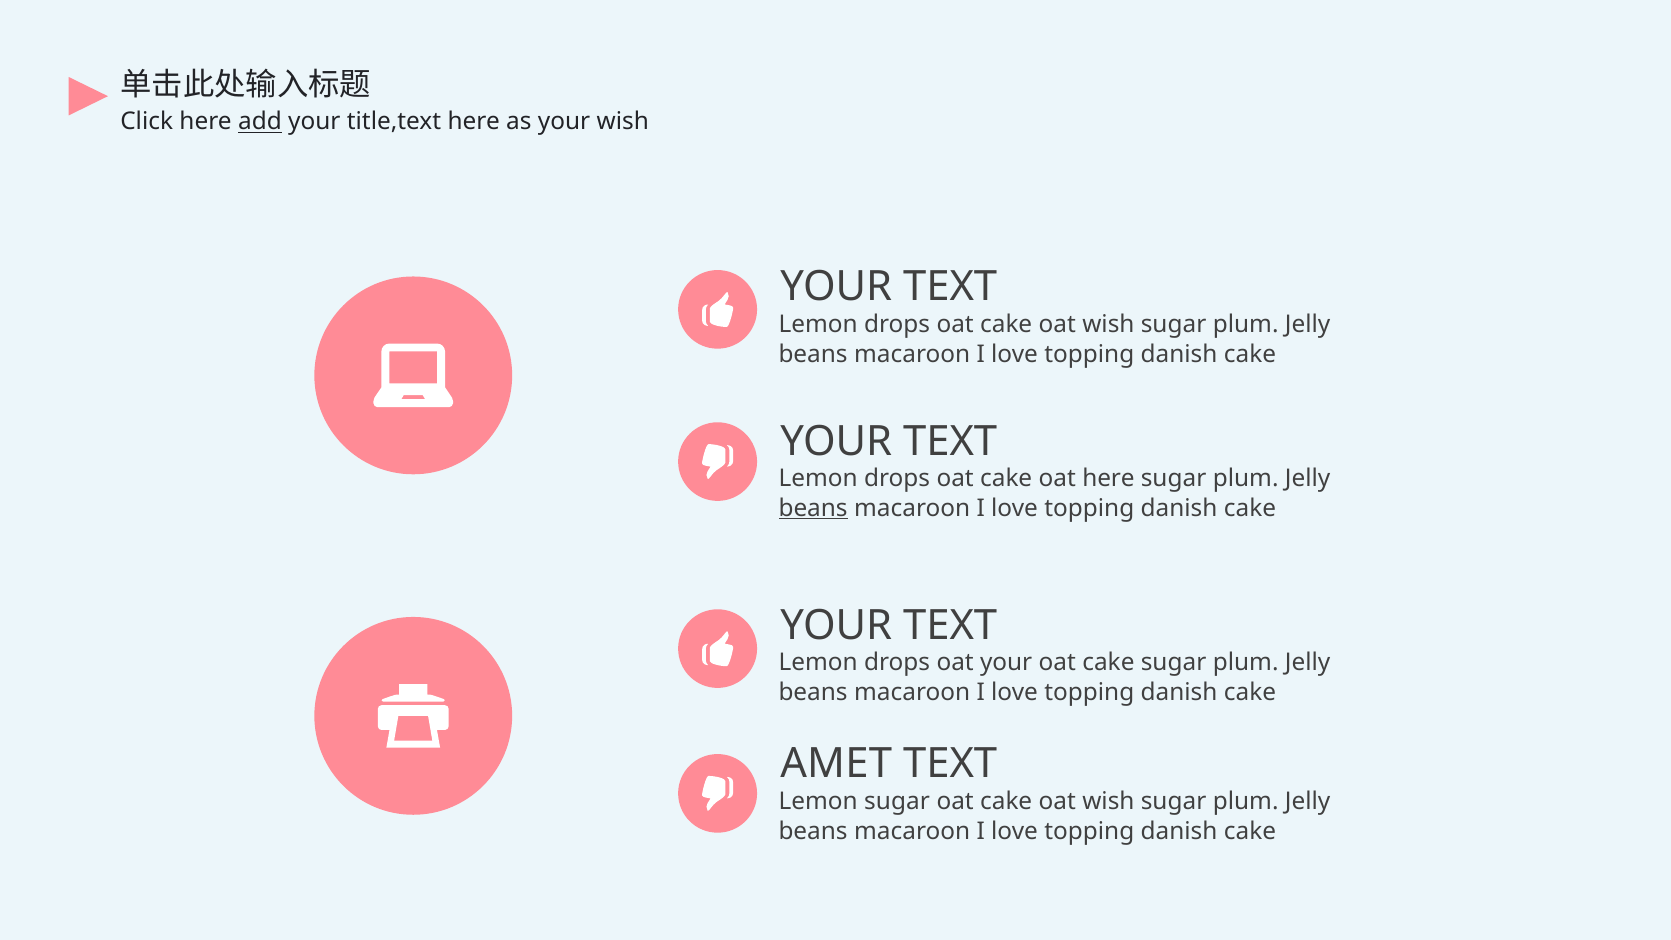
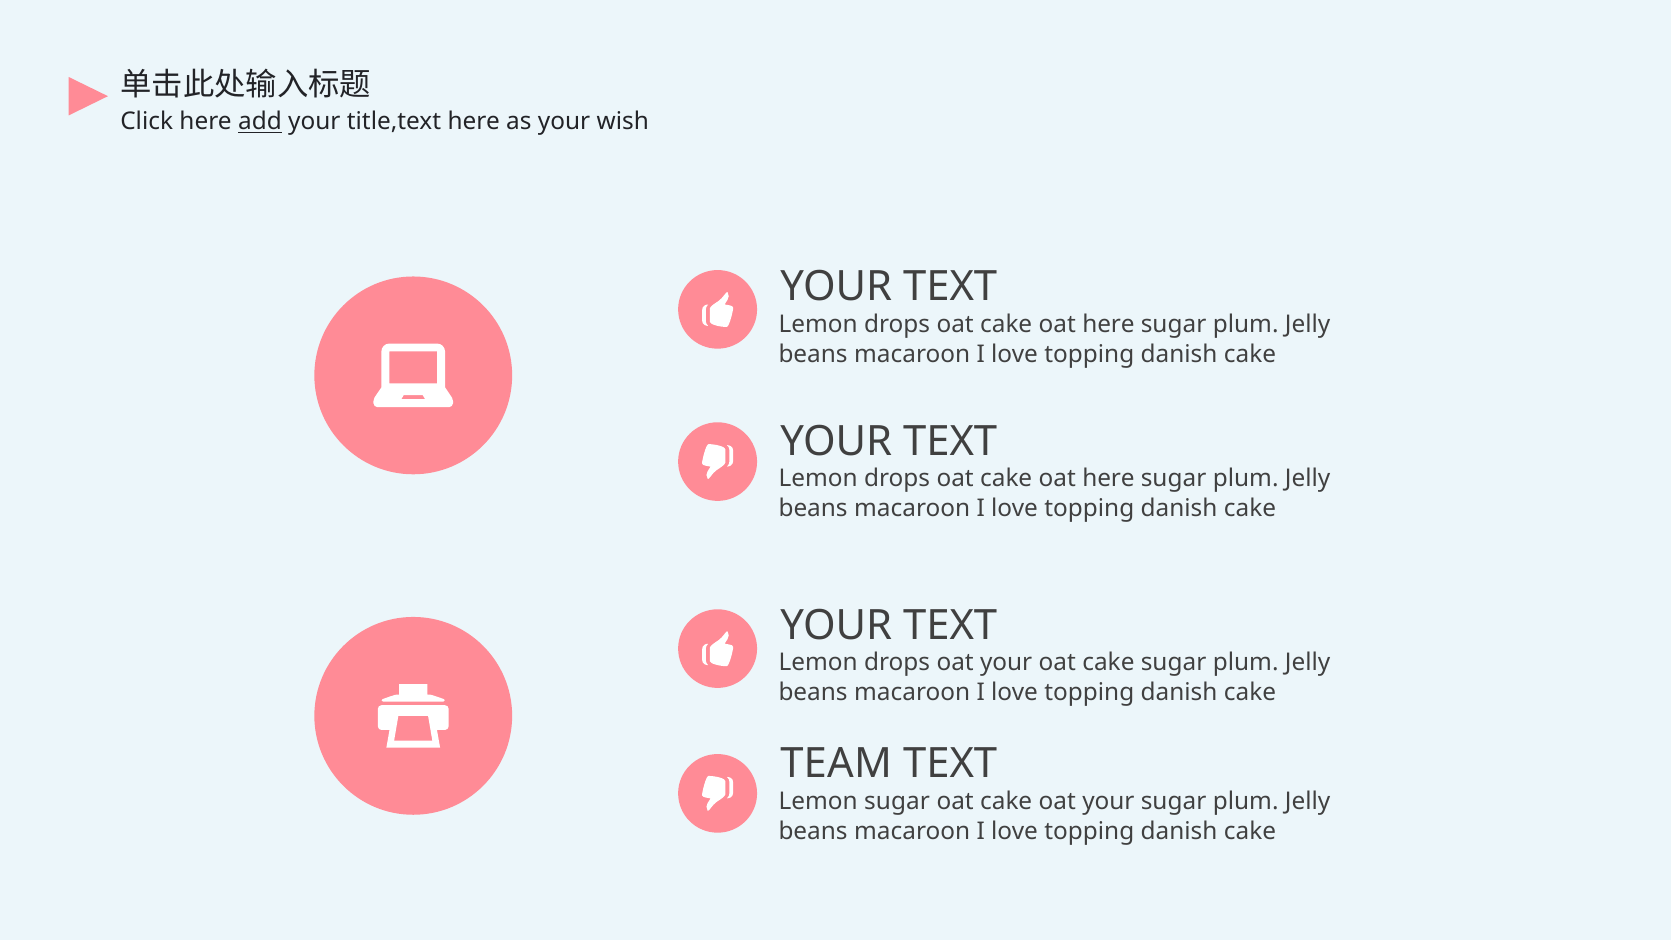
wish: wish -> here (1108, 325)
beans underline: present -> none (813, 508)
AMET: AMET -> TEAM (836, 764)
wish: wish -> your (1108, 802)
